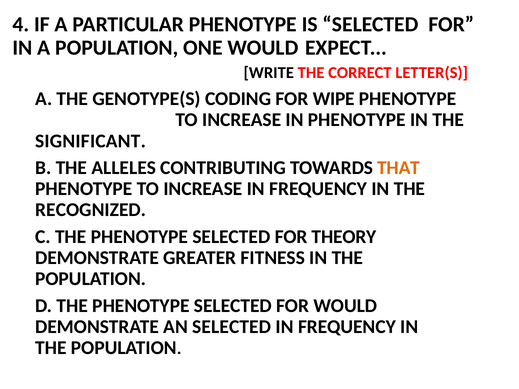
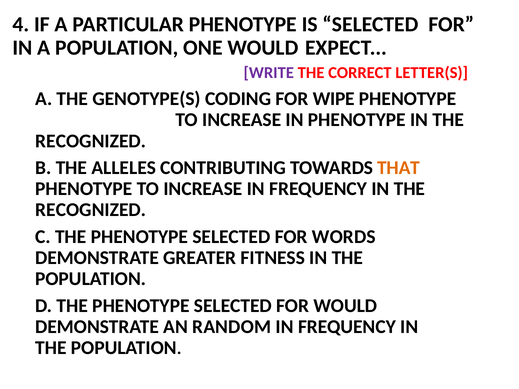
WRITE colour: black -> purple (269, 73)
SIGNIFICANT: SIGNIFICANT -> RECOGNIZED (91, 141)
THEORY: THEORY -> WORDS (344, 237)
AN SELECTED: SELECTED -> RANDOM (232, 327)
